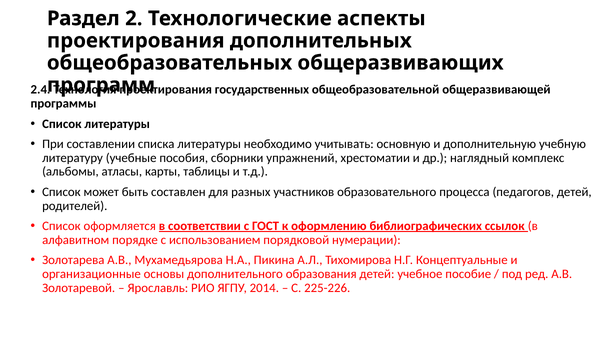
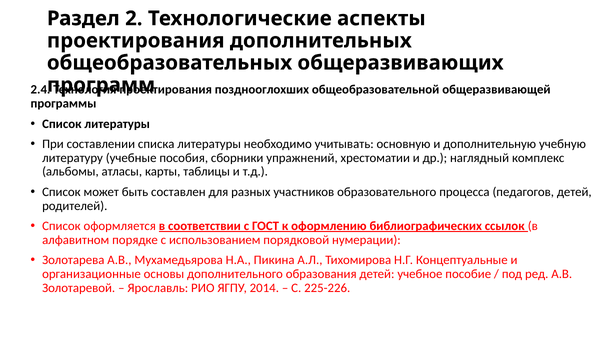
государственных: государственных -> позднооглохших (262, 90)
